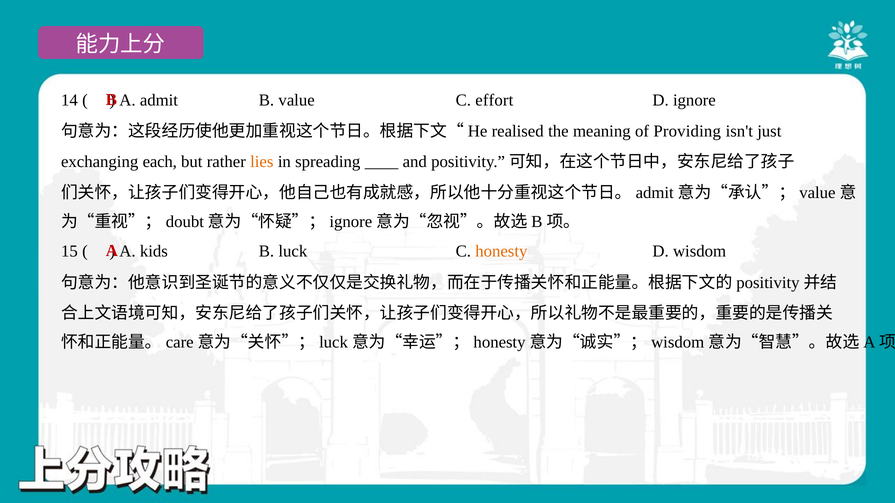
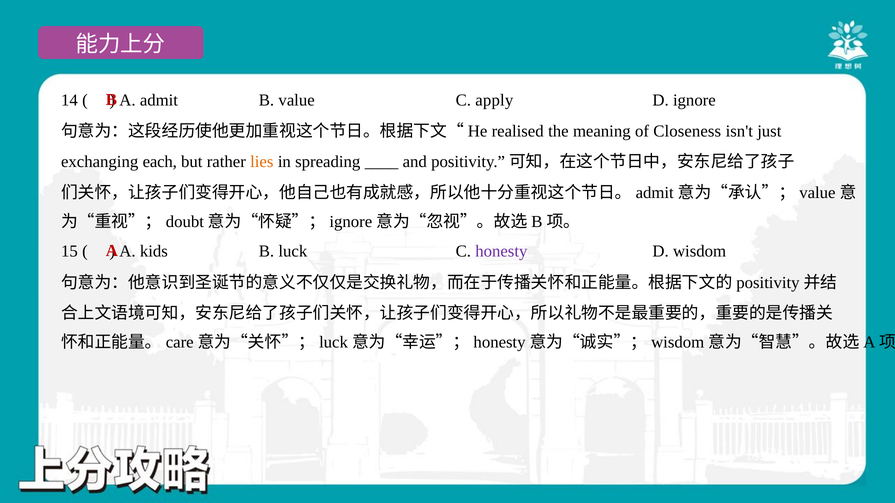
effort: effort -> apply (494, 100)
Providing: Providing -> Closeness (687, 131)
honesty colour: orange -> purple (501, 251)
